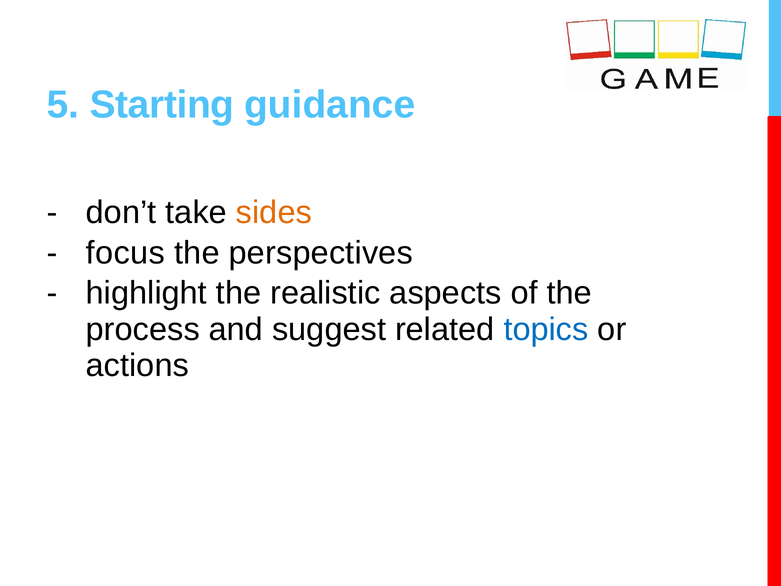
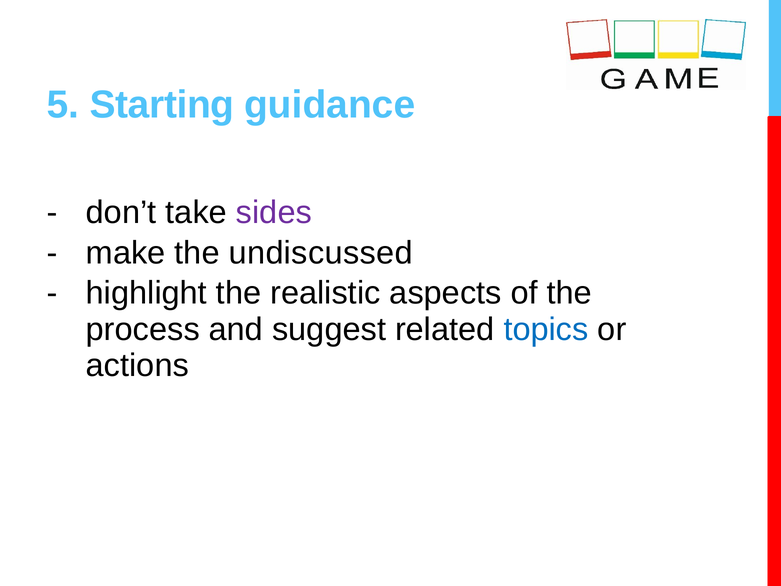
sides colour: orange -> purple (274, 212)
focus: focus -> make (126, 253)
perspectives: perspectives -> undiscussed (321, 253)
